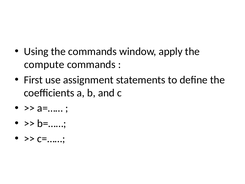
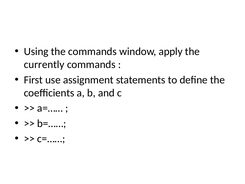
compute: compute -> currently (44, 64)
